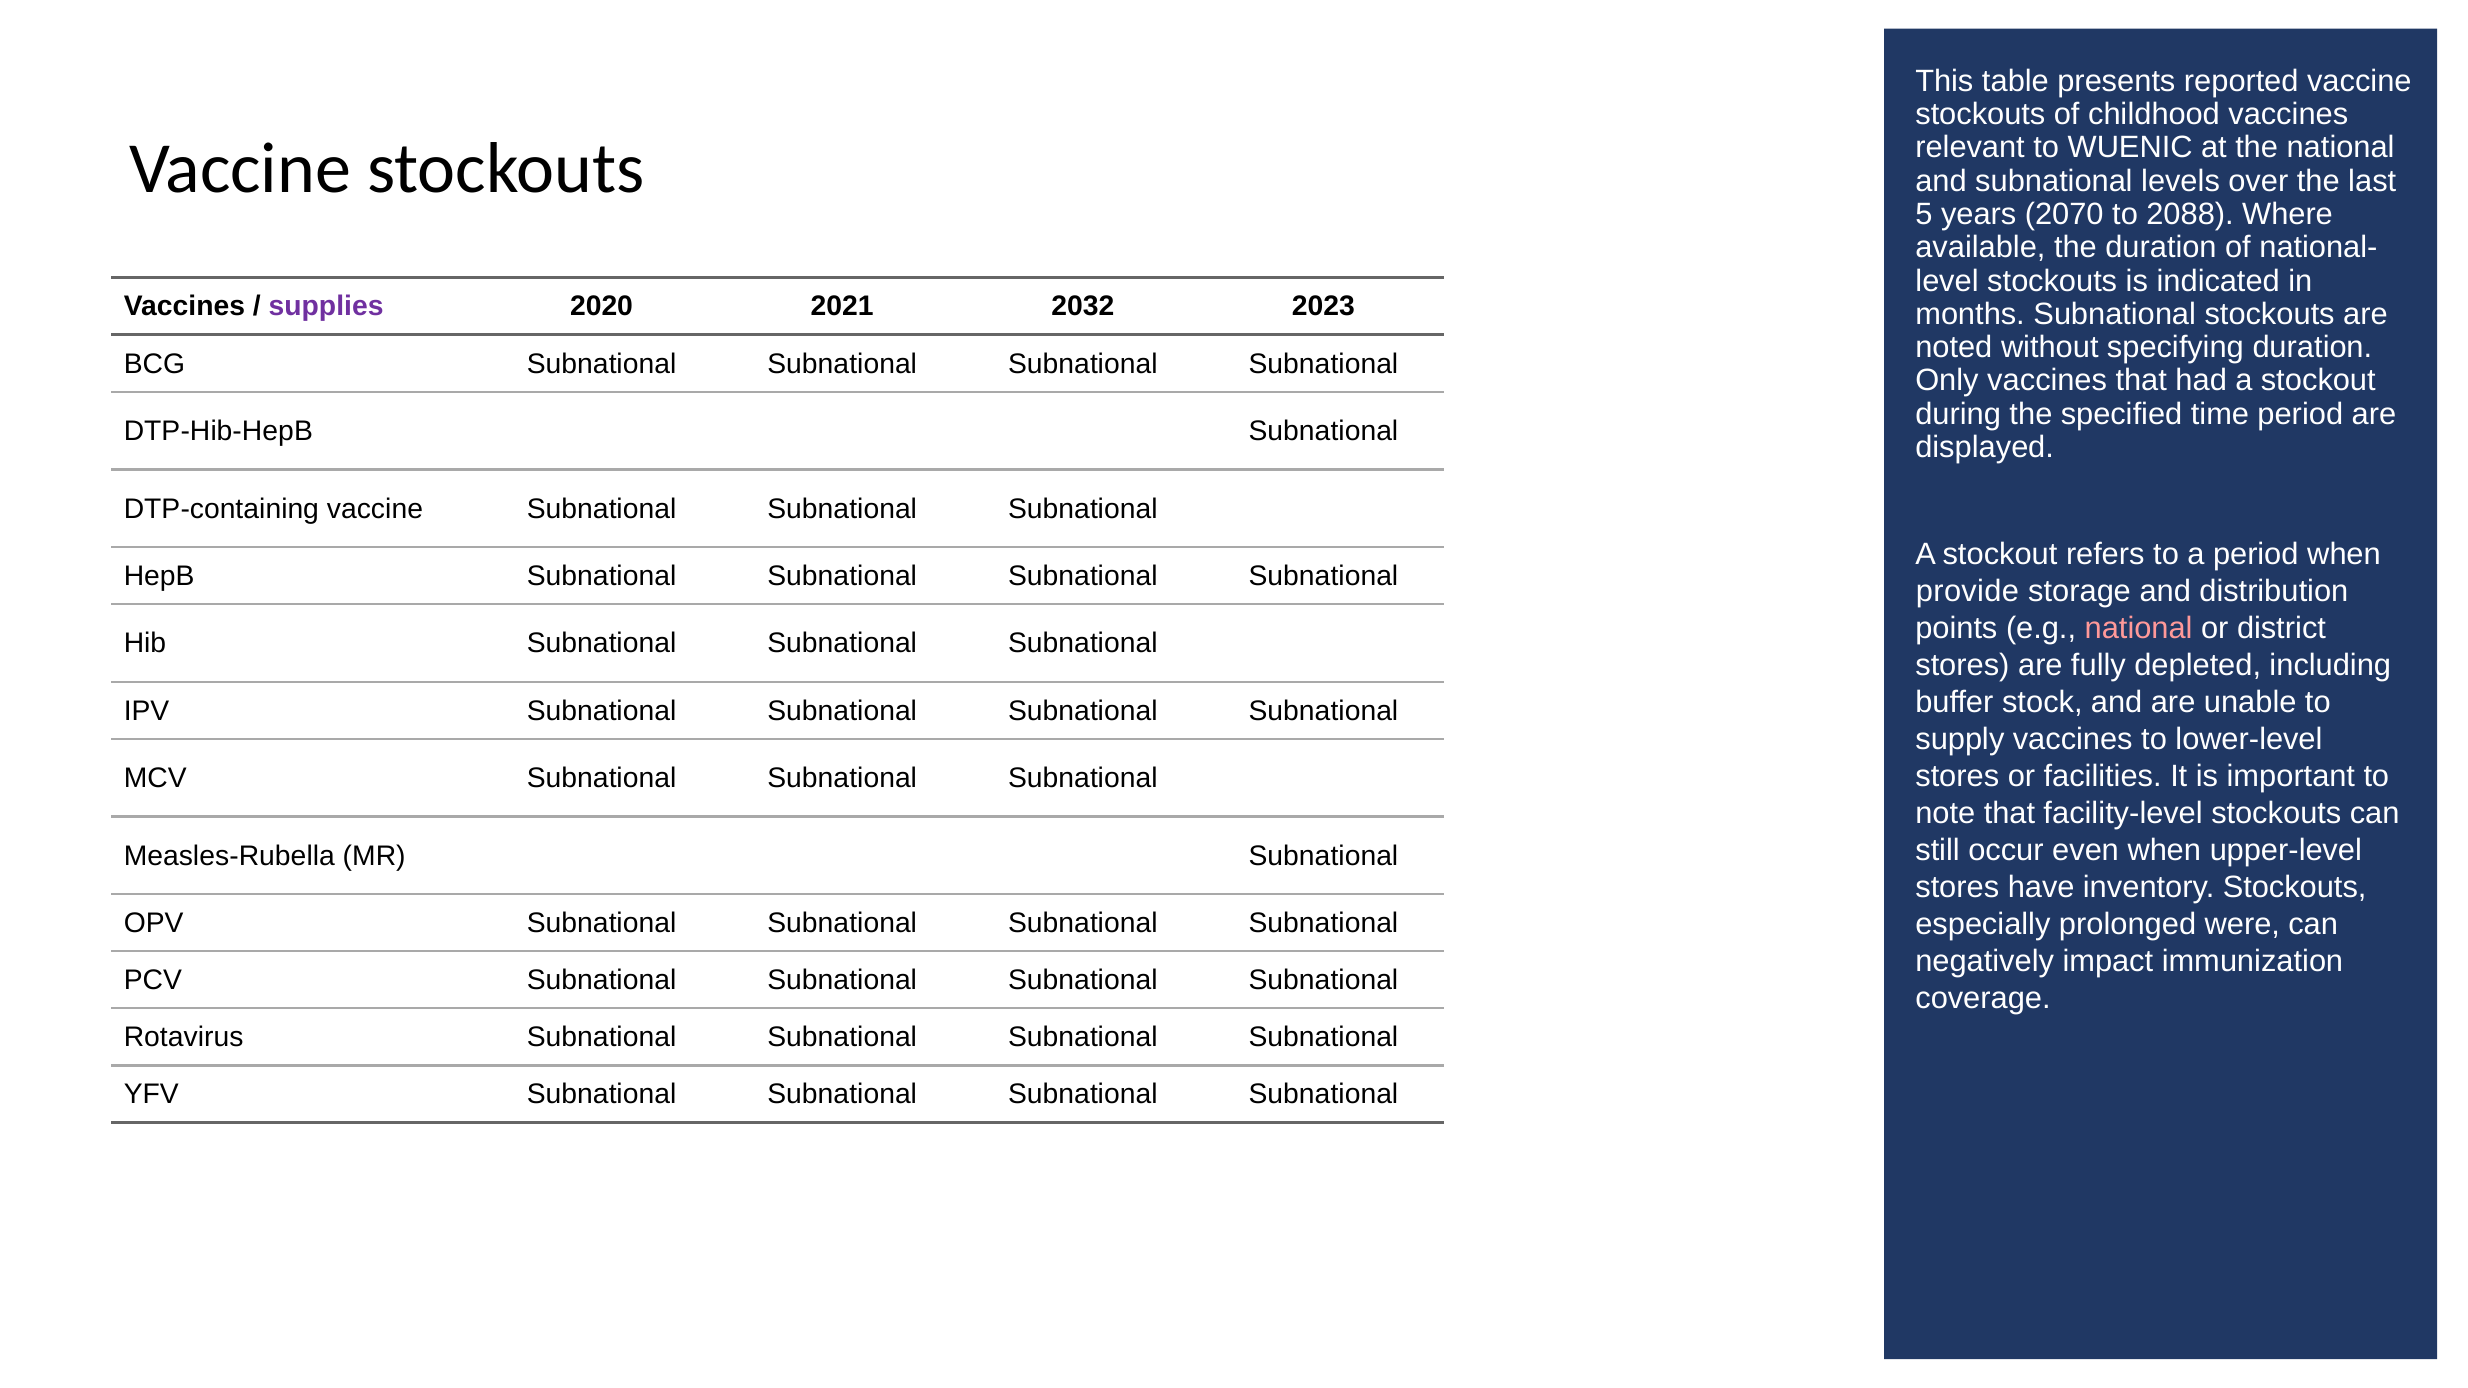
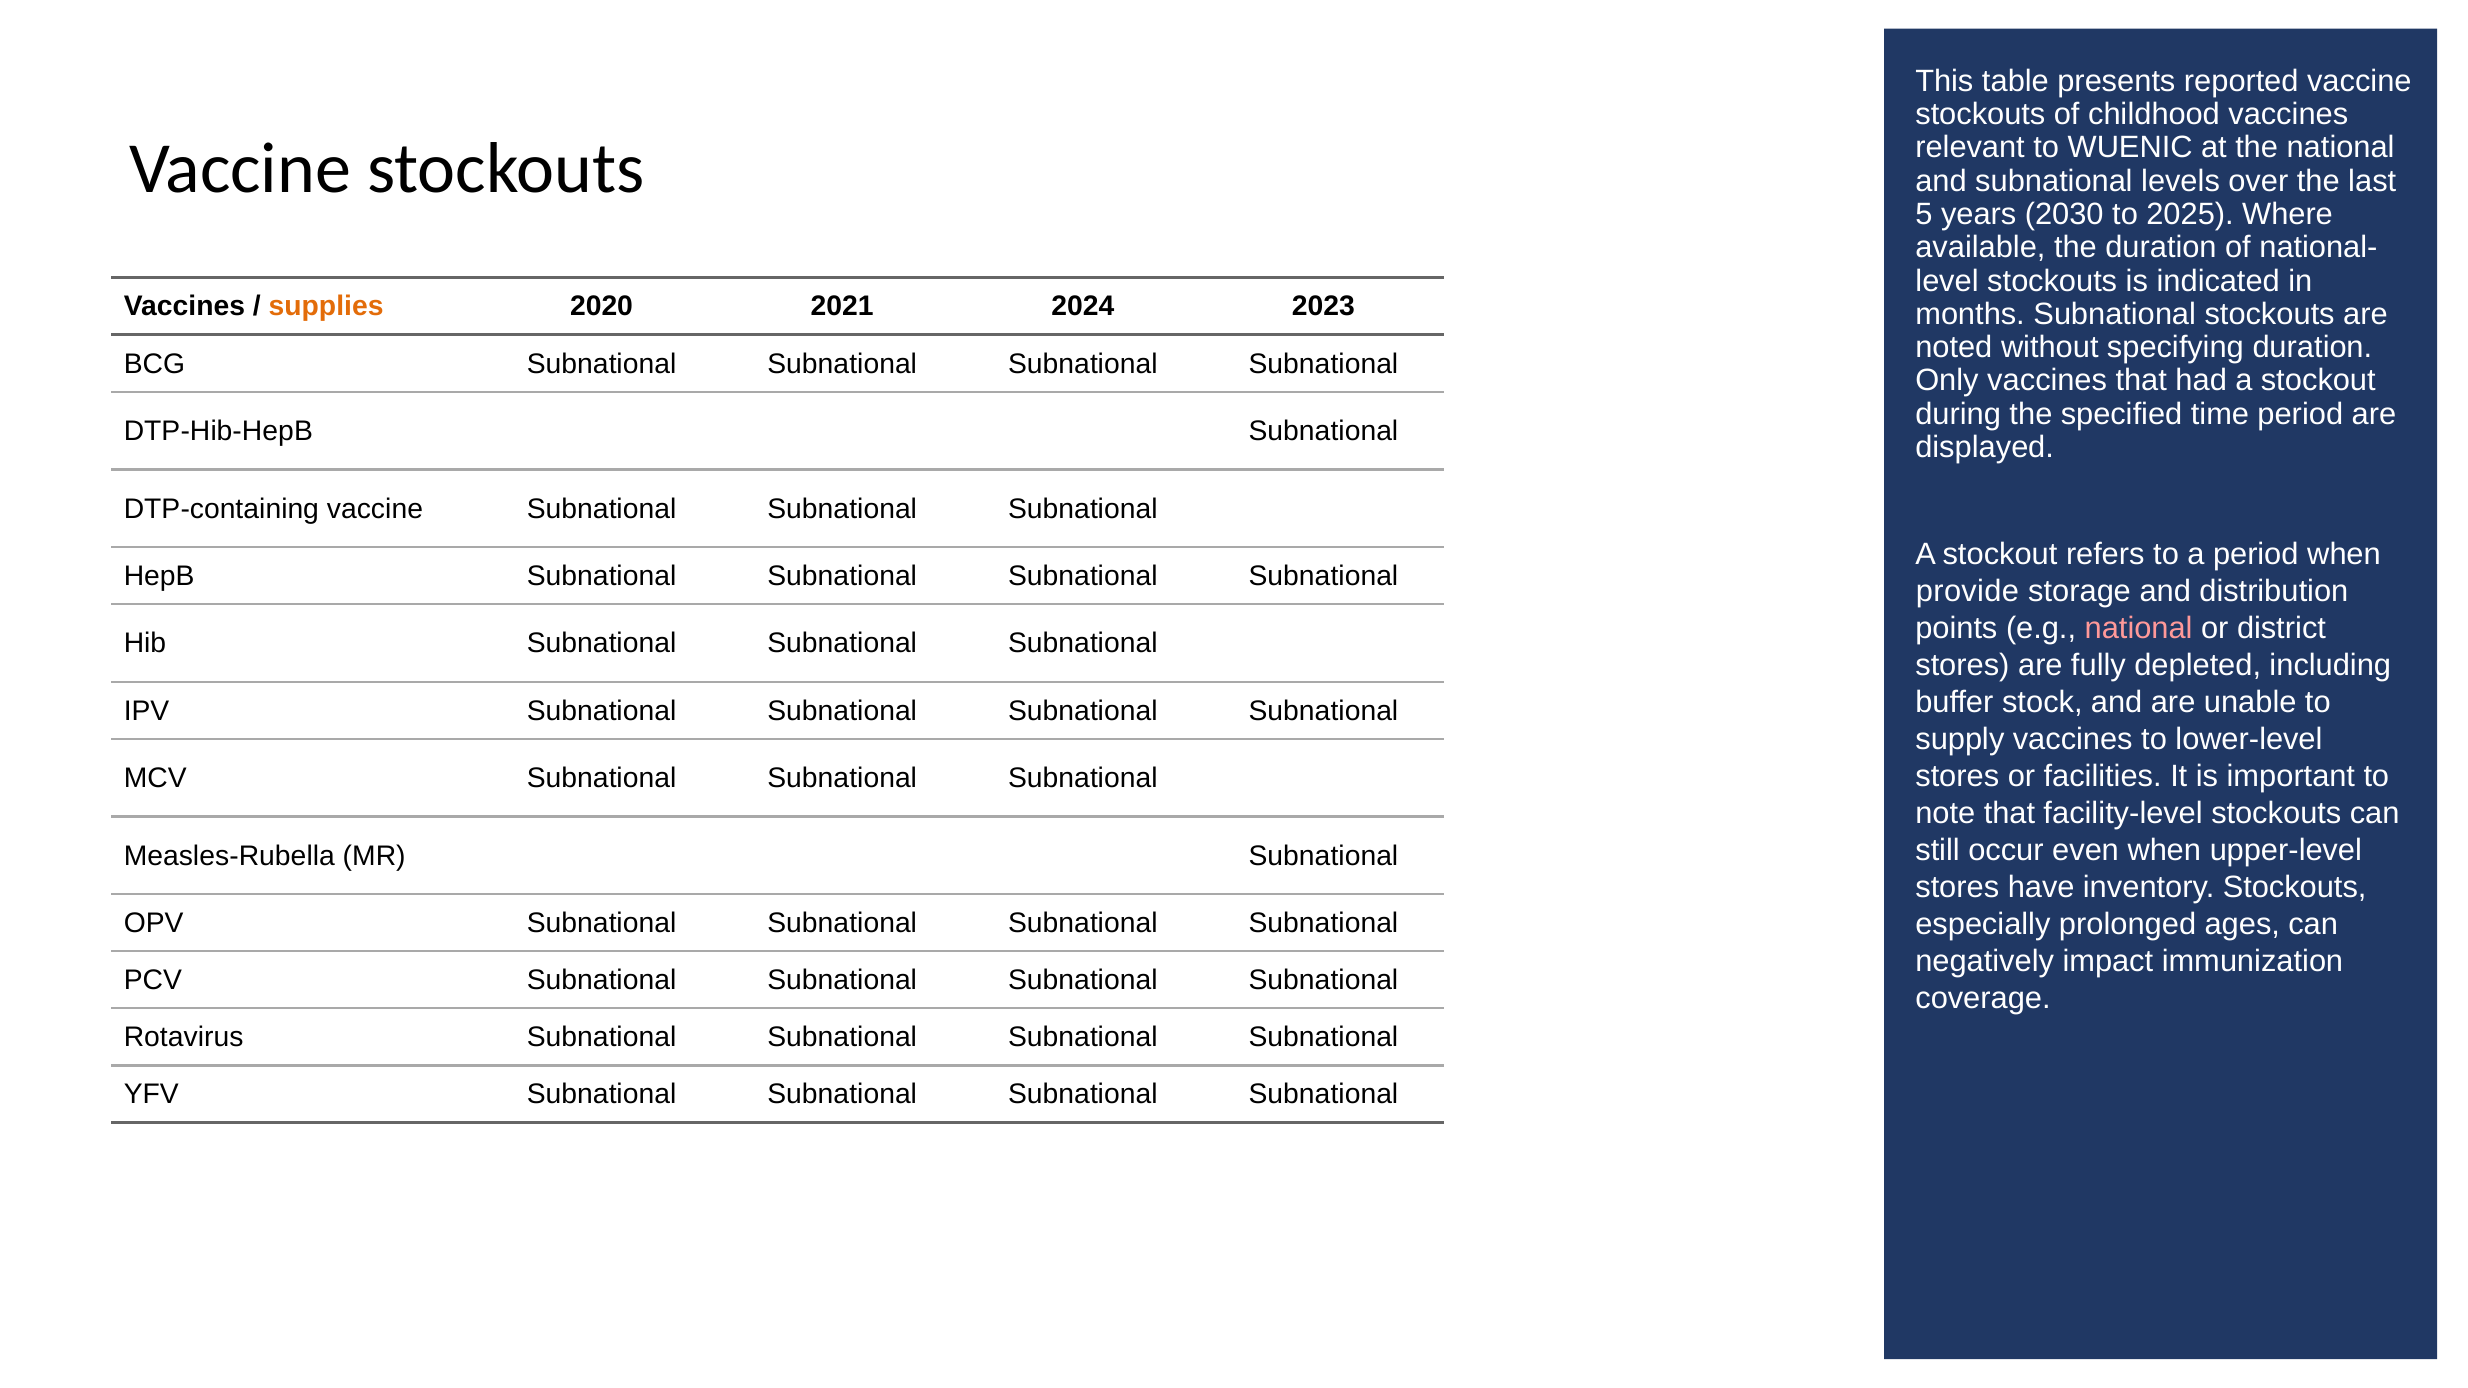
2070: 2070 -> 2030 (2064, 214)
2088: 2088 -> 2025 (2190, 214)
supplies colour: purple -> orange (326, 307)
2032: 2032 -> 2024 (1083, 307)
were: were -> ages (2242, 925)
